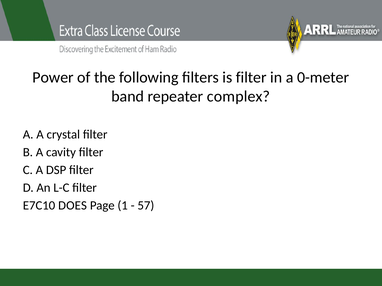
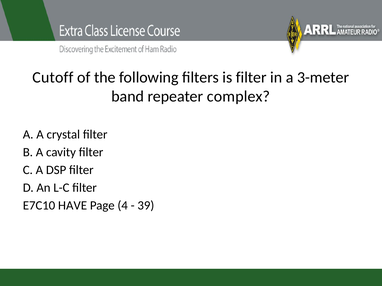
Power: Power -> Cutoff (53, 77)
0-meter: 0-meter -> 3-meter (323, 77)
DOES: DOES -> HAVE (73, 206)
1: 1 -> 4 (123, 206)
57: 57 -> 39 (146, 206)
